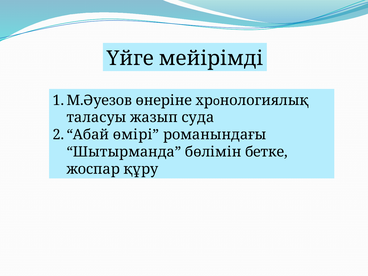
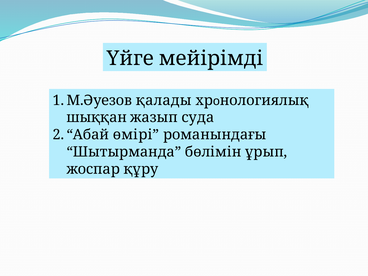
өнеріне: өнеріне -> қалады (164, 100)
таласуы: таласуы -> шыққан (97, 117)
бетке: бетке -> ұрып (266, 152)
